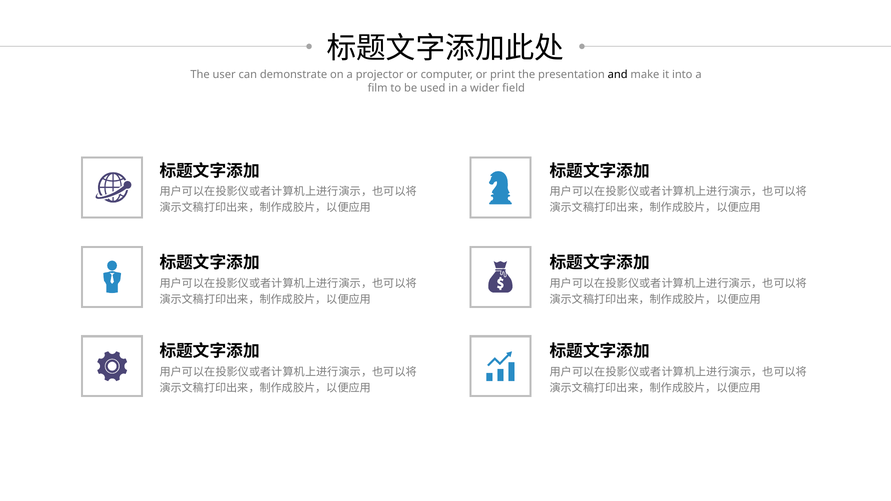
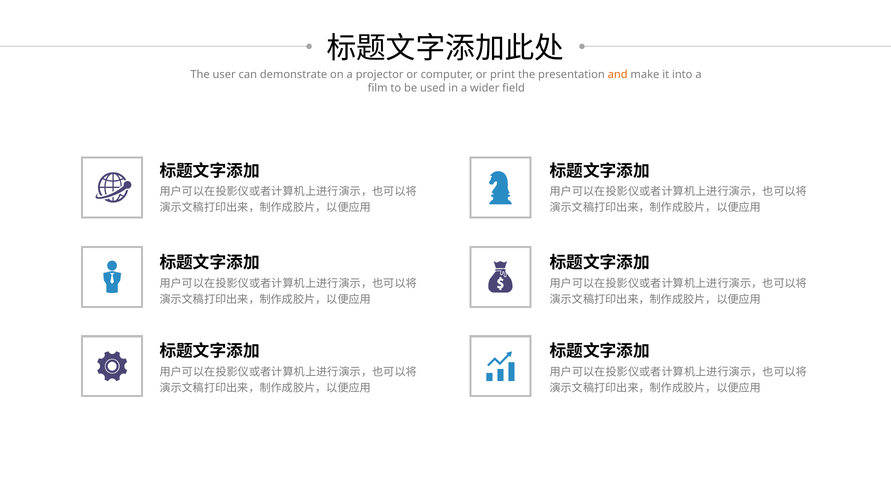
and colour: black -> orange (618, 75)
